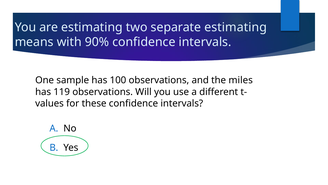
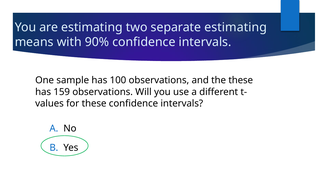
the miles: miles -> these (241, 80)
119: 119 -> 159 (62, 92)
